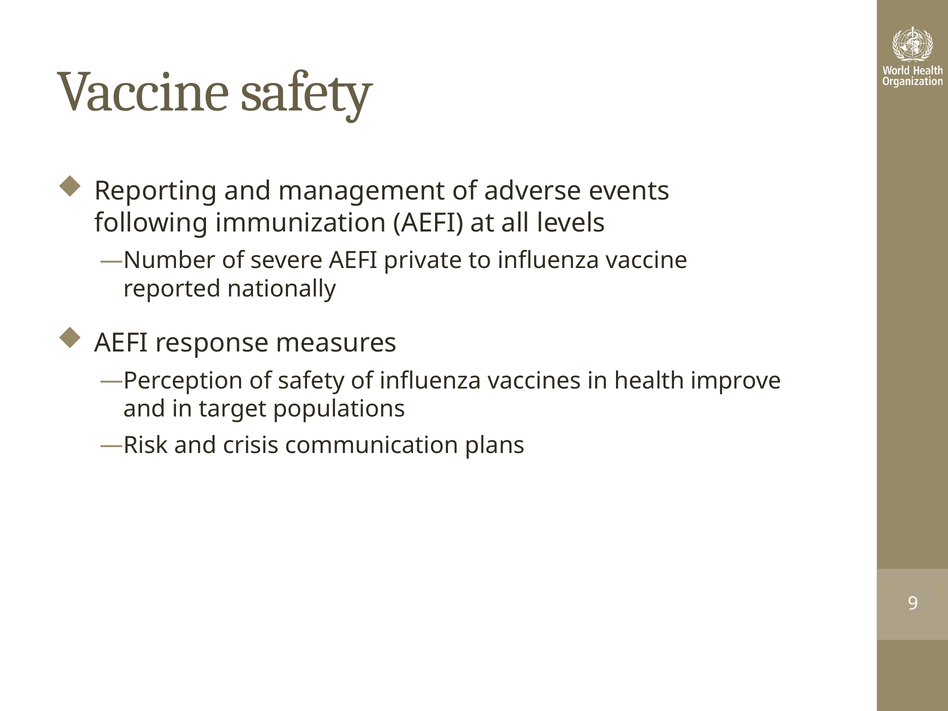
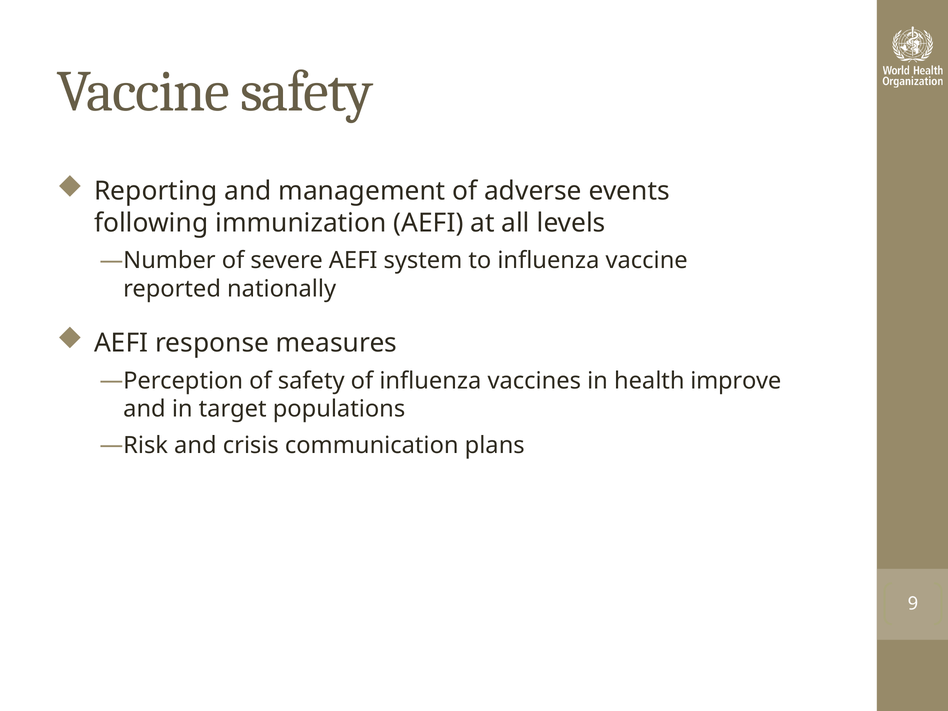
private: private -> system (423, 261)
